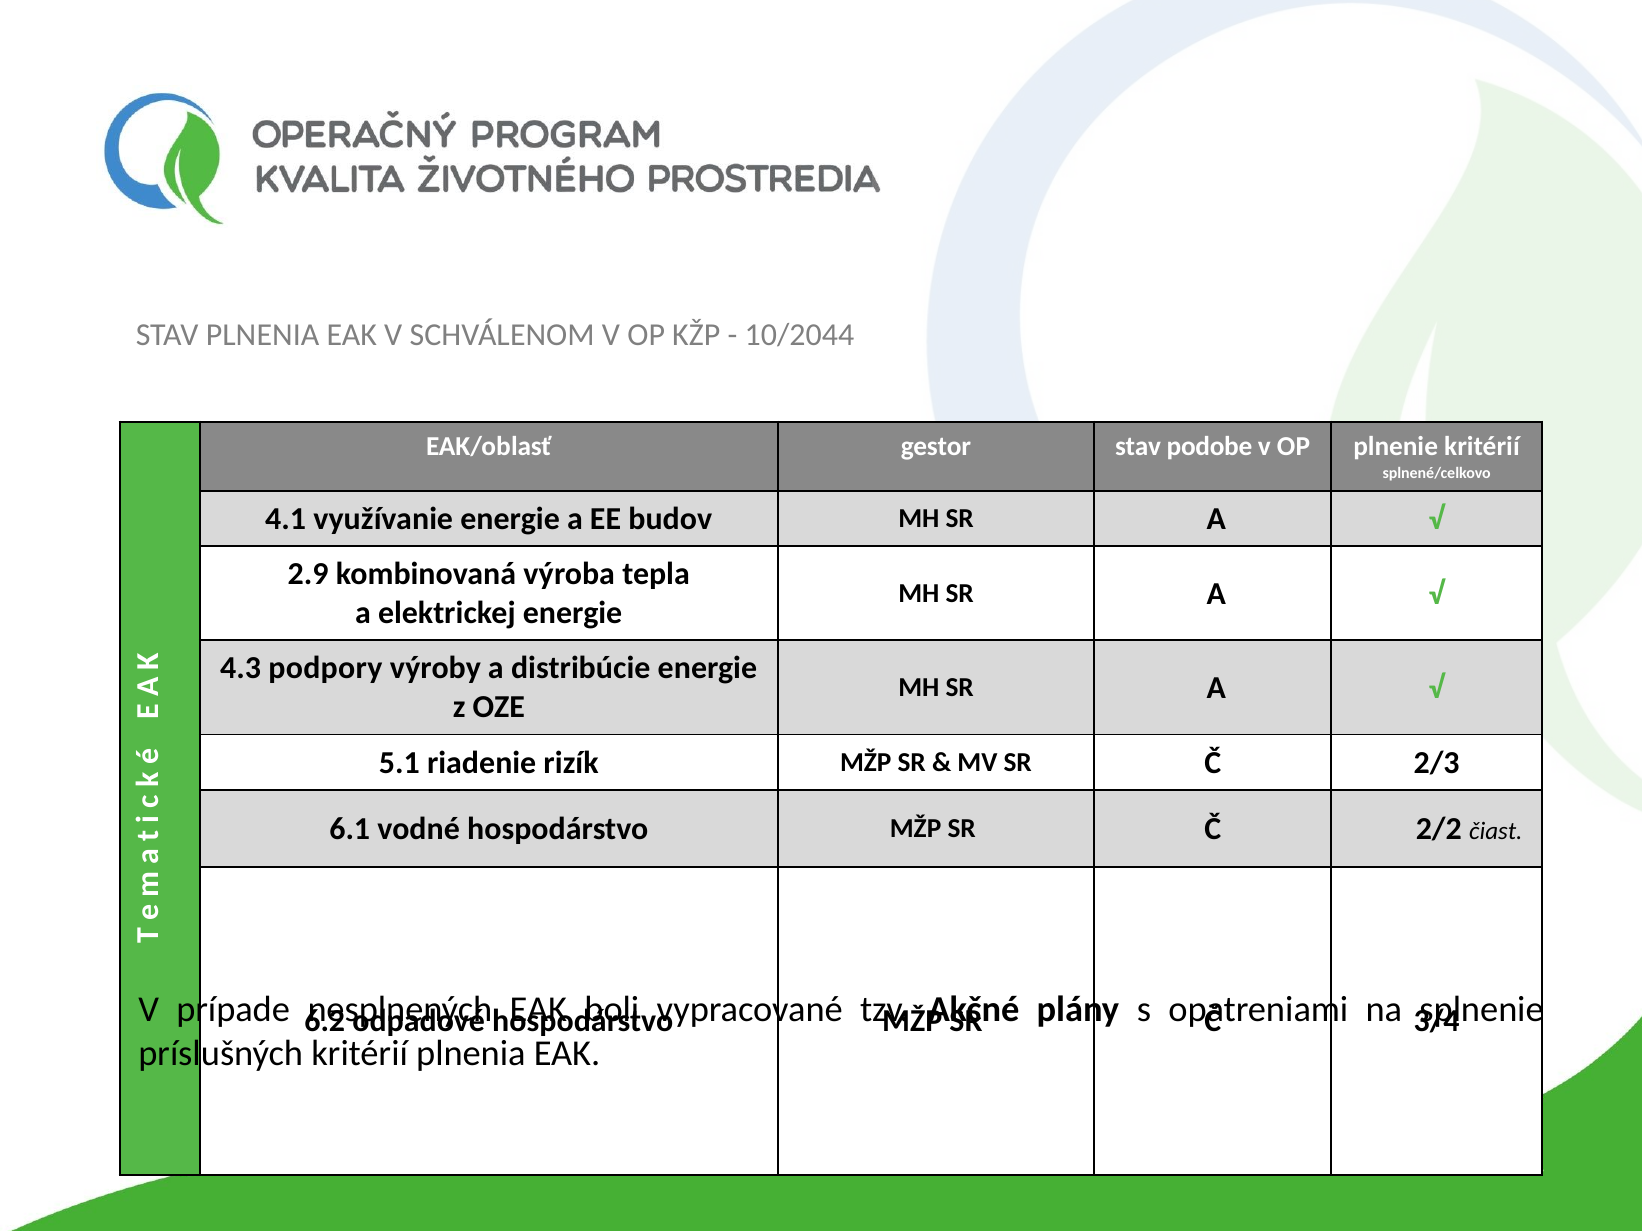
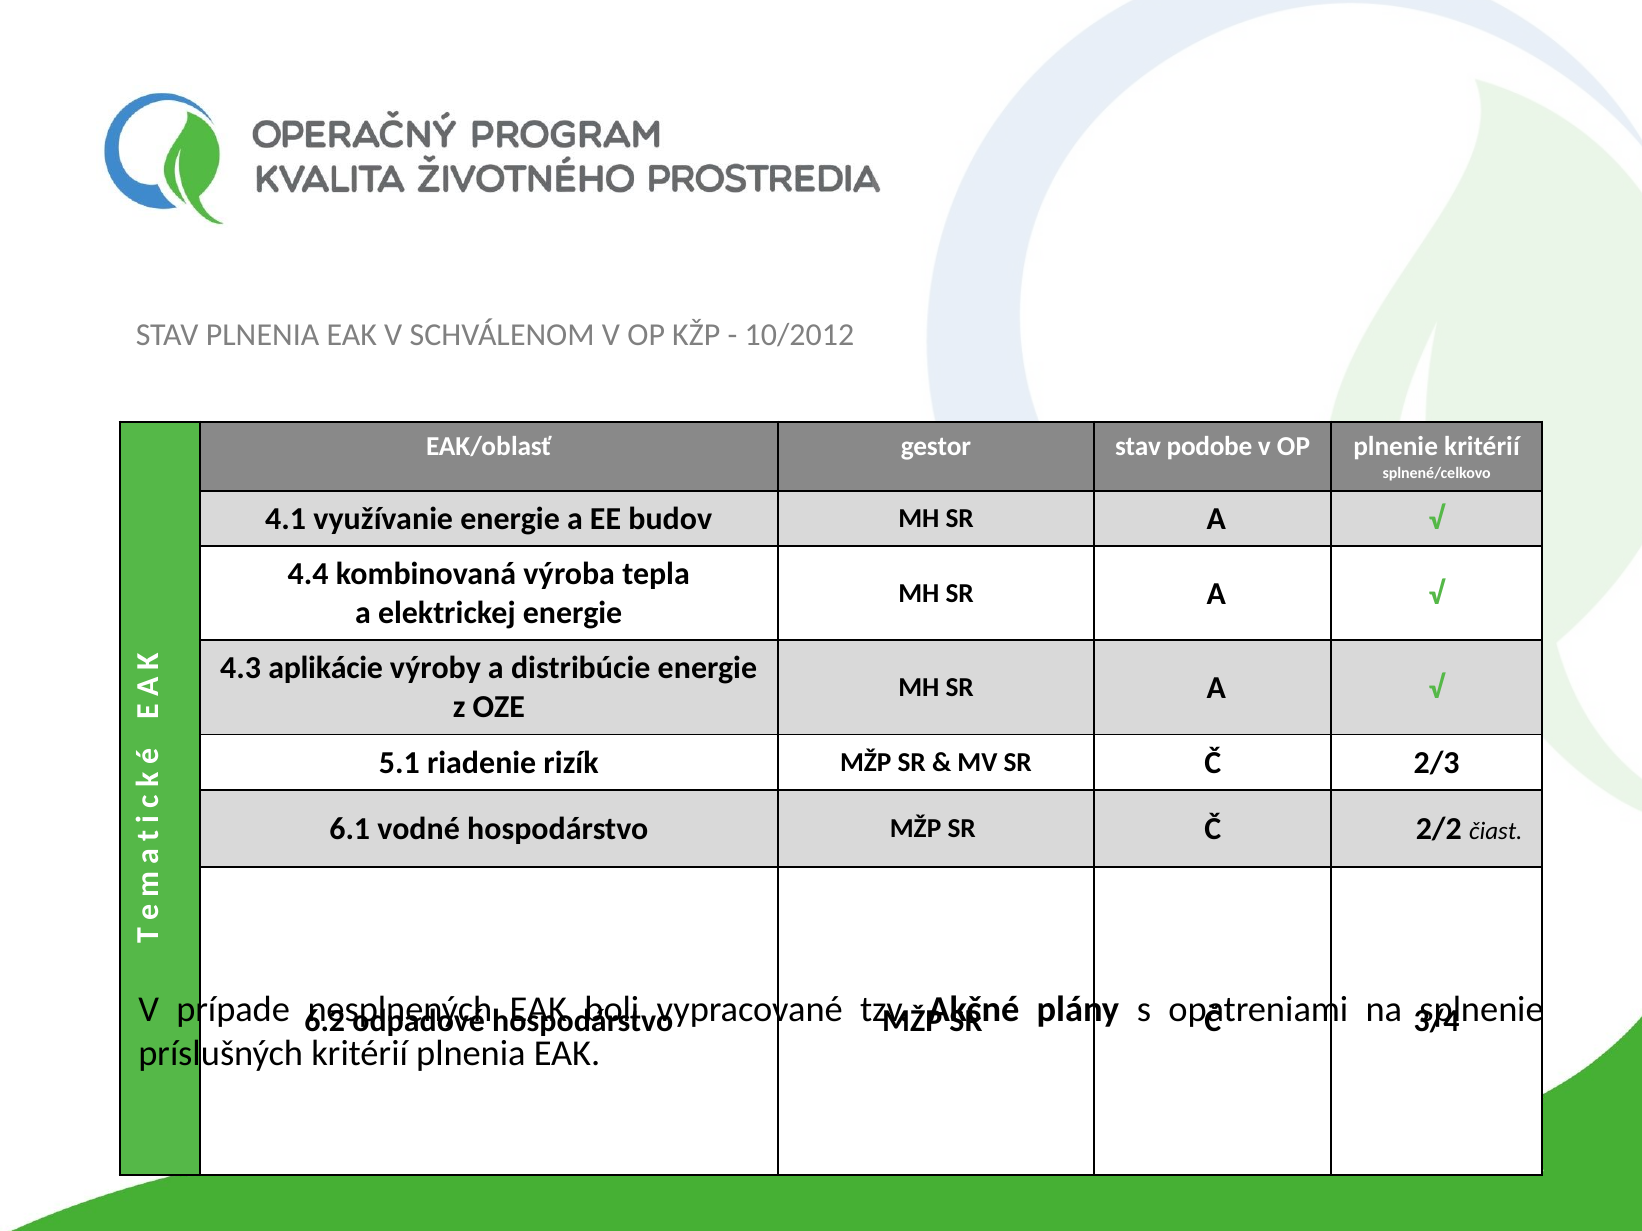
10/2044: 10/2044 -> 10/2012 (799, 335)
2.9: 2.9 -> 4.4 (308, 575)
podpory: podpory -> aplikácie (326, 669)
